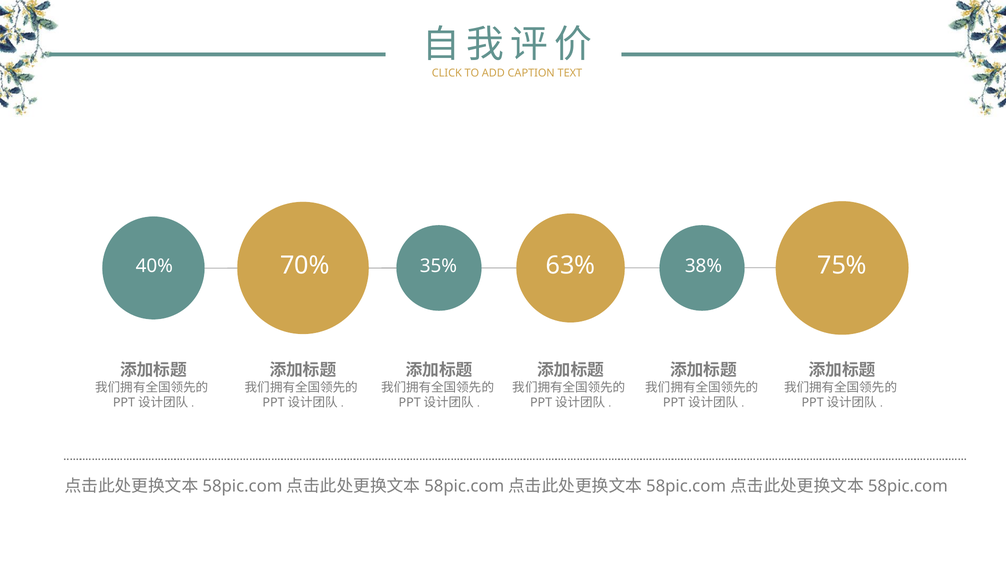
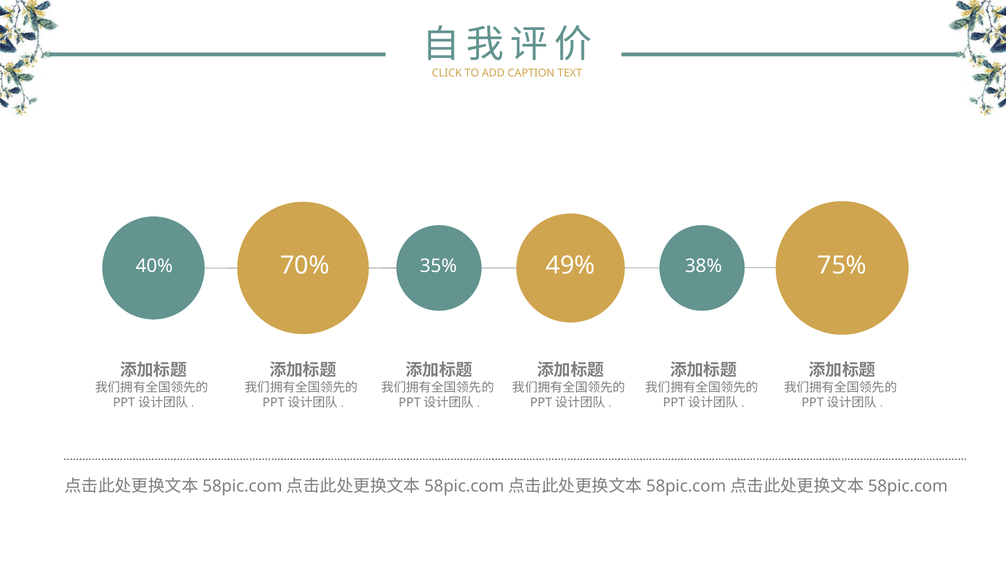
63%: 63% -> 49% (571, 266)
